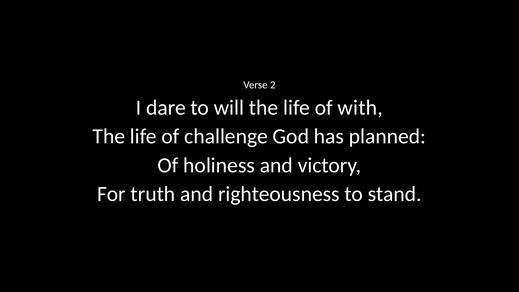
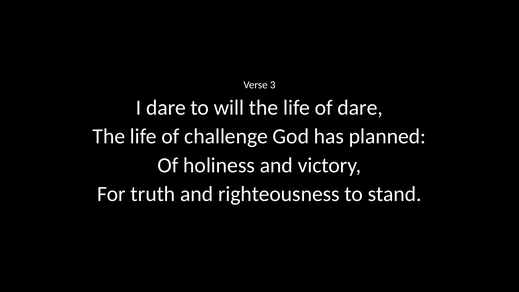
2: 2 -> 3 (273, 85)
of with: with -> dare (360, 108)
